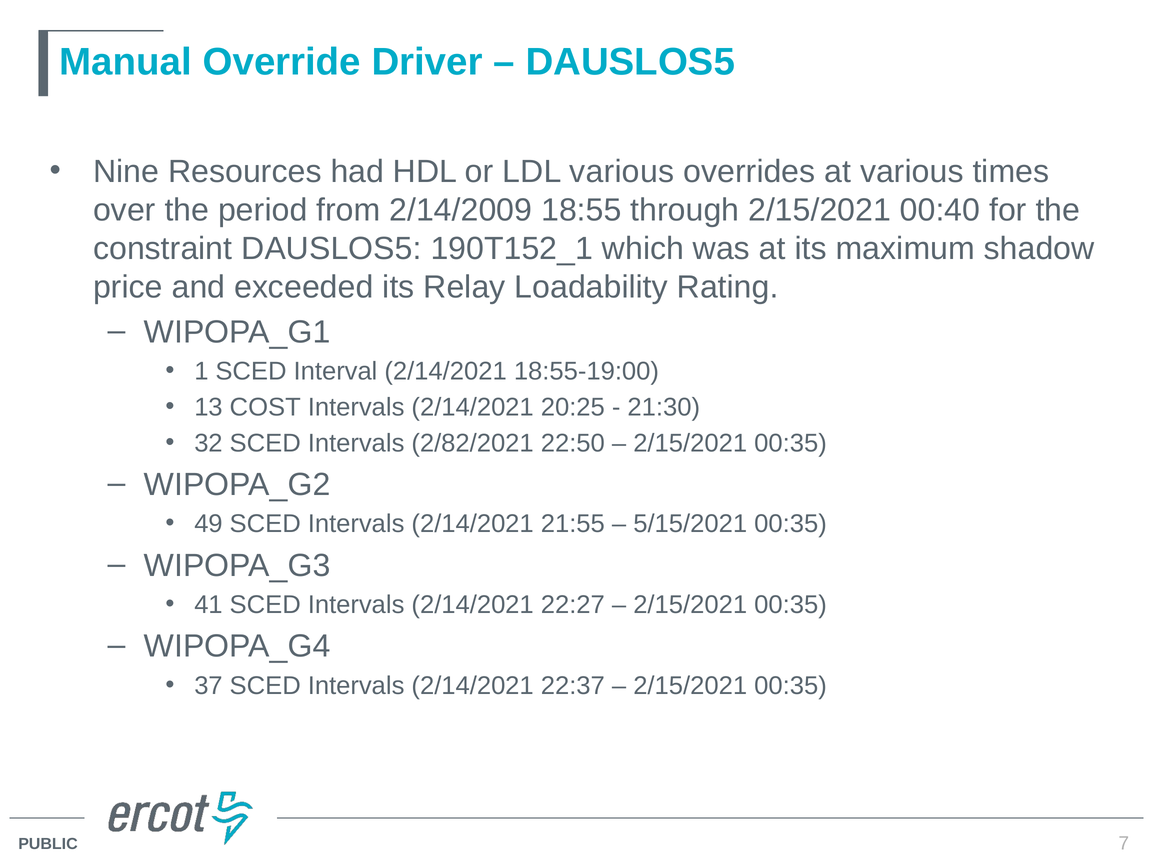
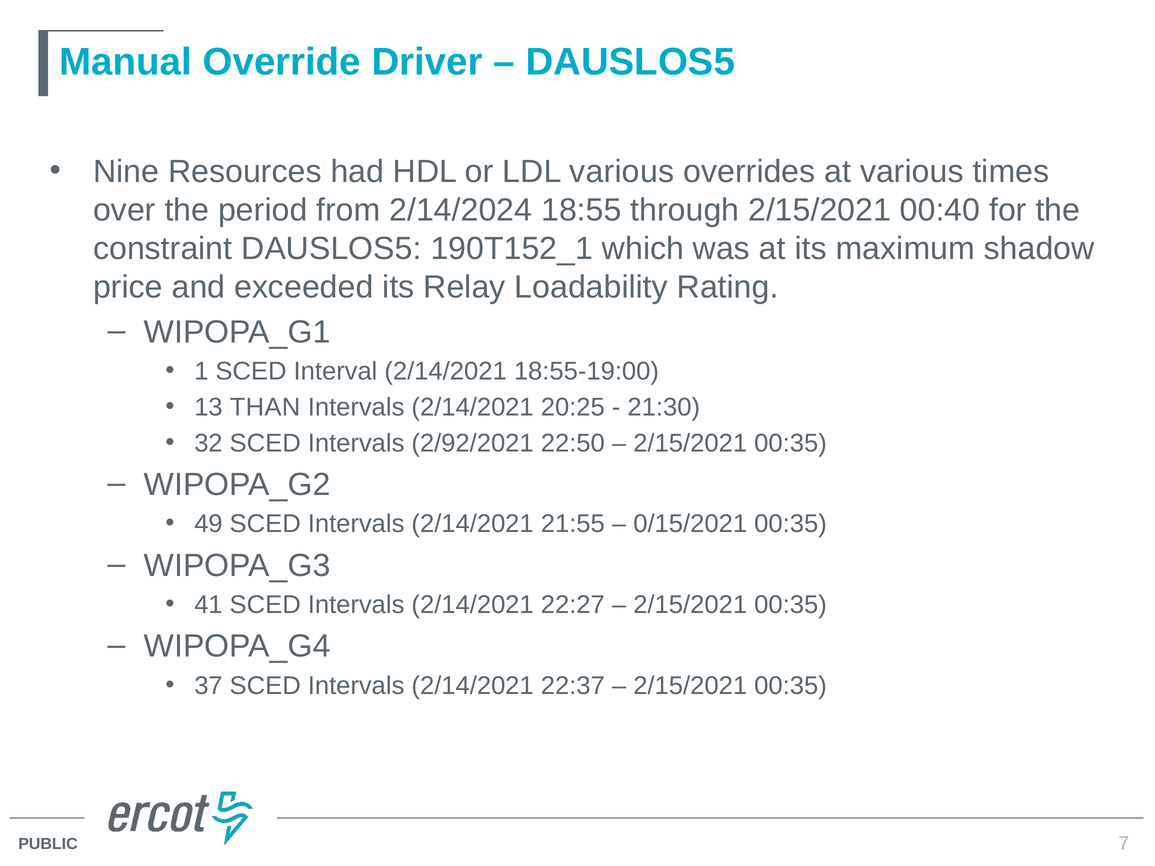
2/14/2009: 2/14/2009 -> 2/14/2024 (461, 210)
COST: COST -> THAN (265, 407)
2/82/2021: 2/82/2021 -> 2/92/2021 (473, 443)
5/15/2021: 5/15/2021 -> 0/15/2021 (690, 524)
